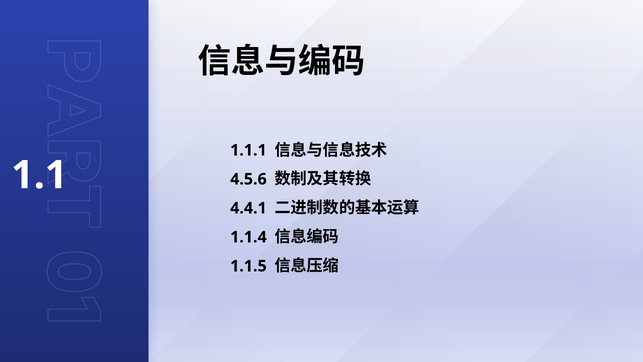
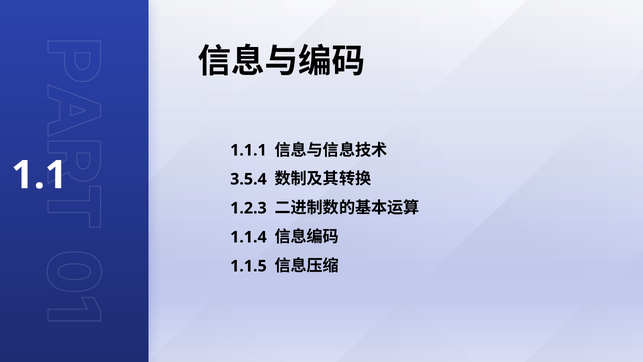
4.5.6: 4.5.6 -> 3.5.4 (248, 179)
4.4.1: 4.4.1 -> 1.2.3 (248, 208)
